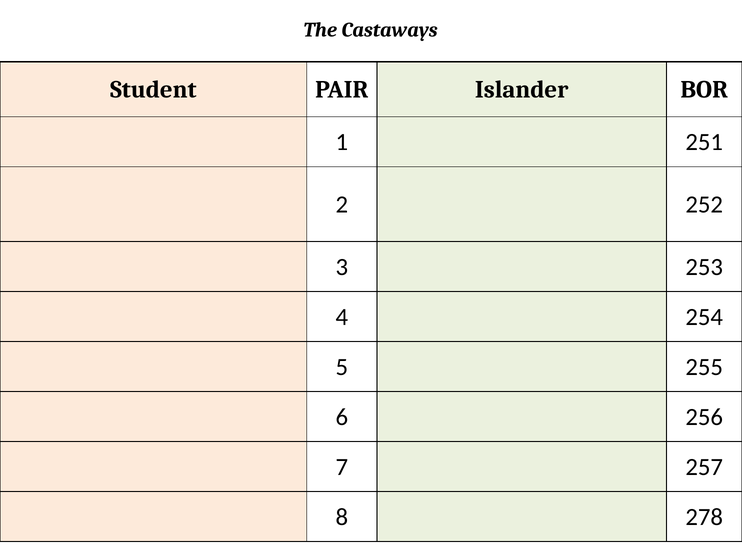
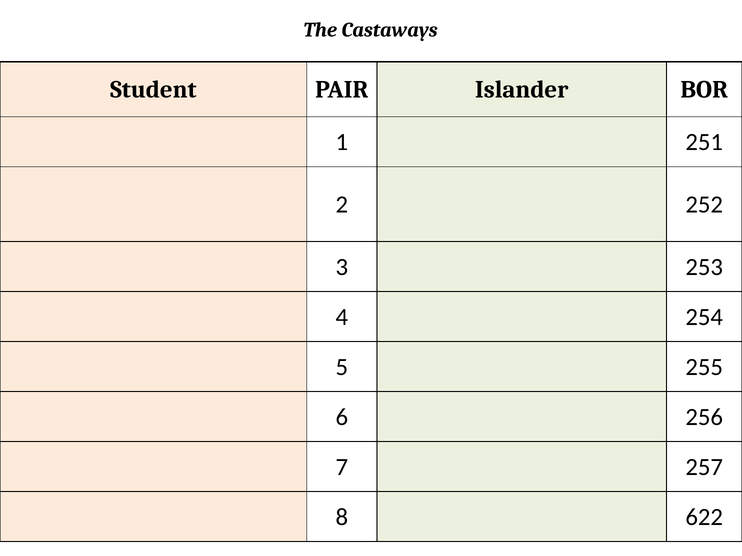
278: 278 -> 622 (704, 518)
